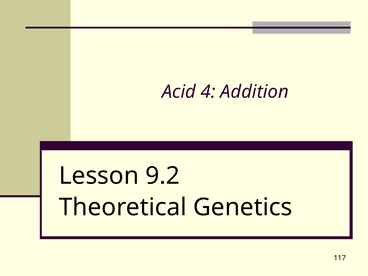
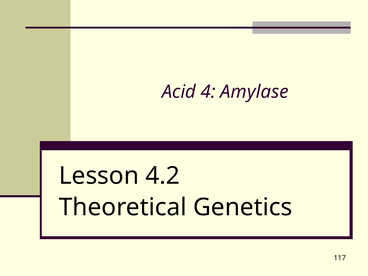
Addition: Addition -> Amylase (254, 92)
9.2: 9.2 -> 4.2 (163, 176)
